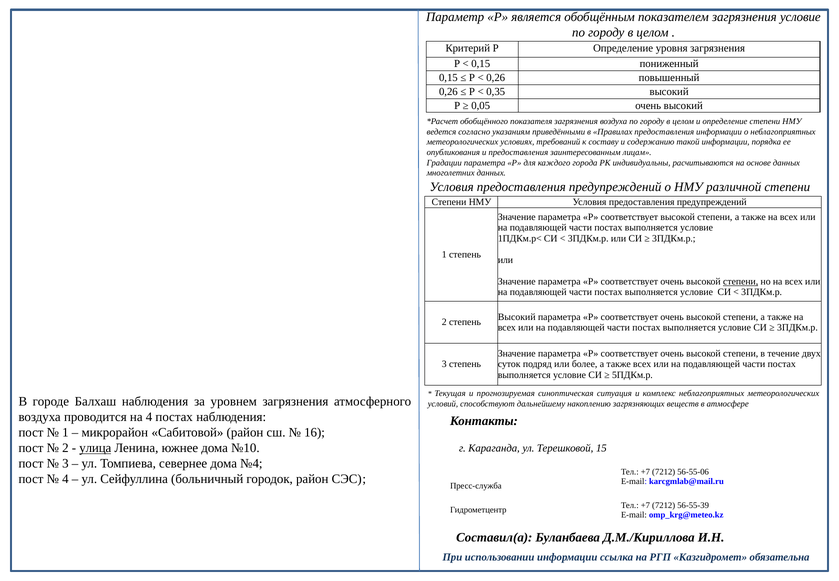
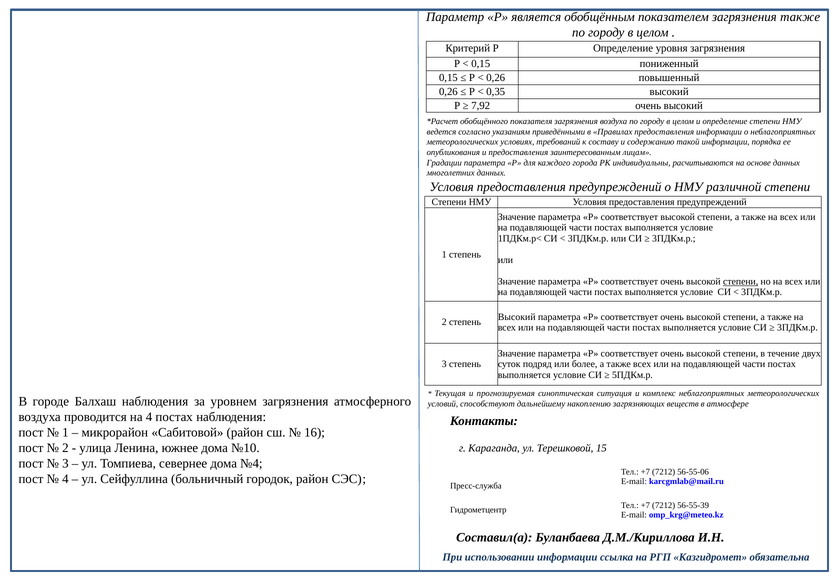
загрязнения условие: условие -> также (800, 17)
0,05: 0,05 -> 7,92 (481, 105)
улица underline: present -> none (95, 448)
